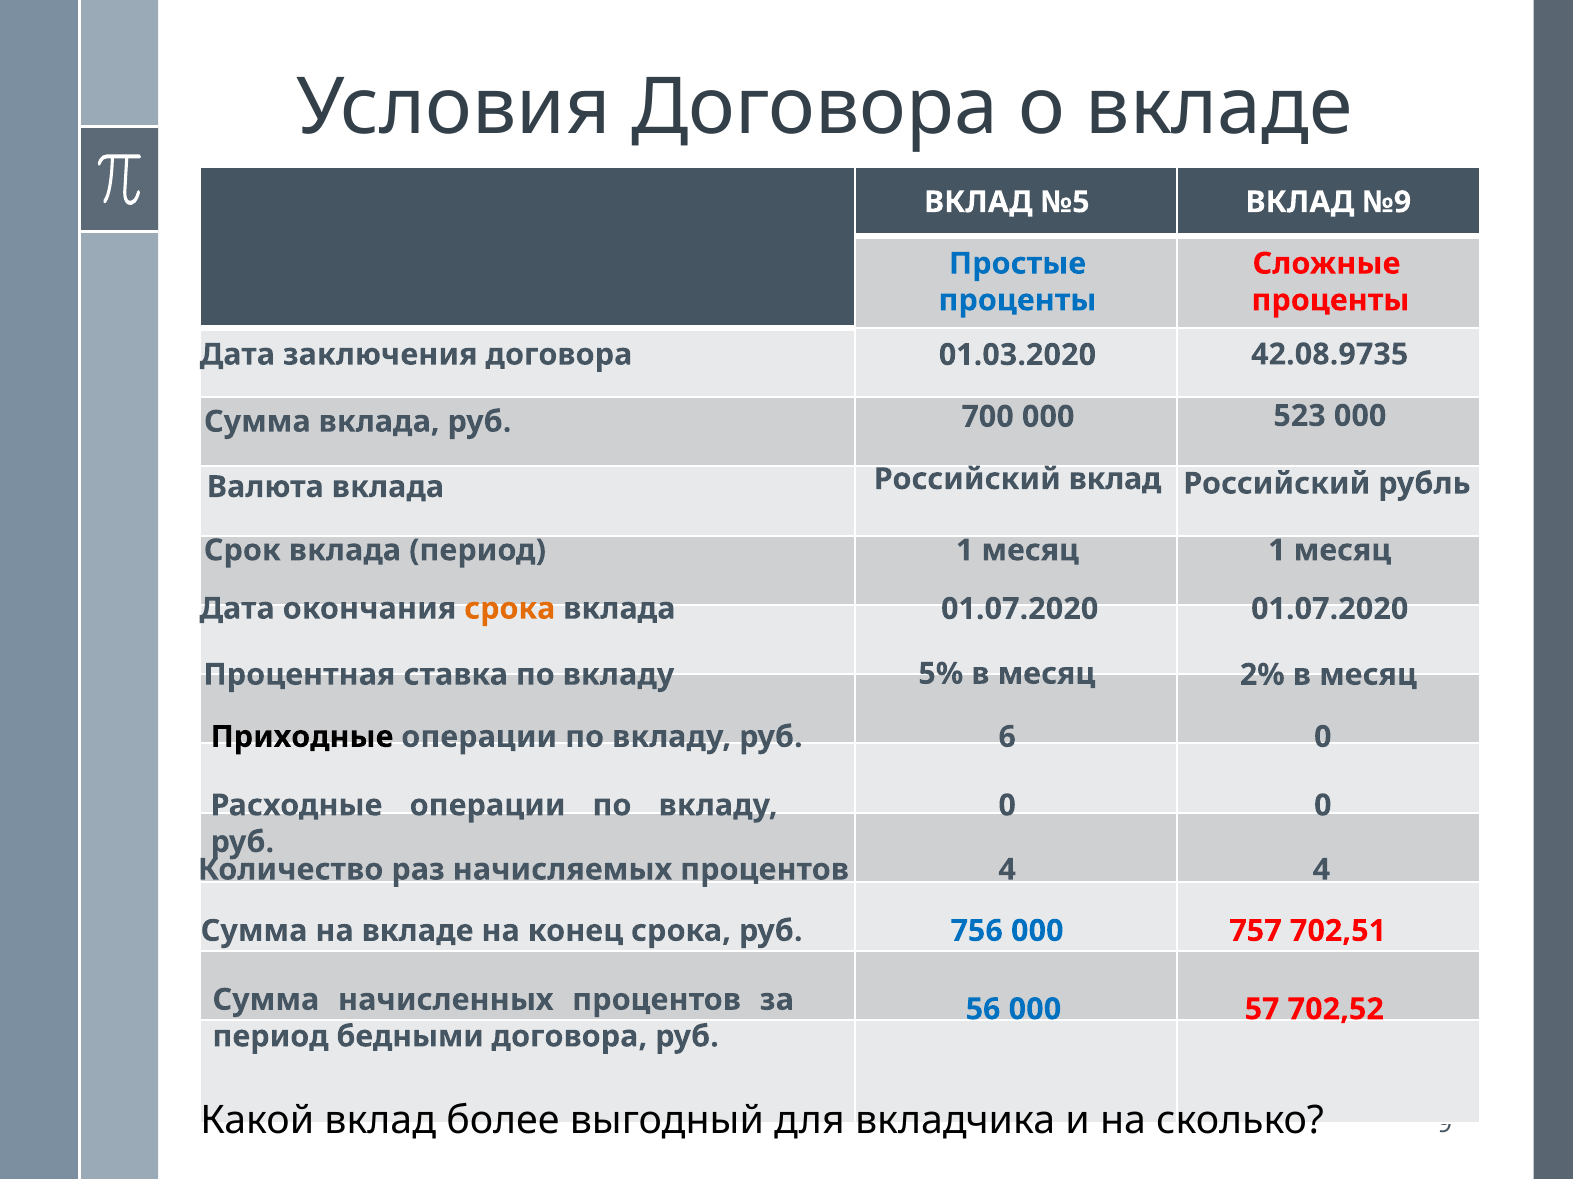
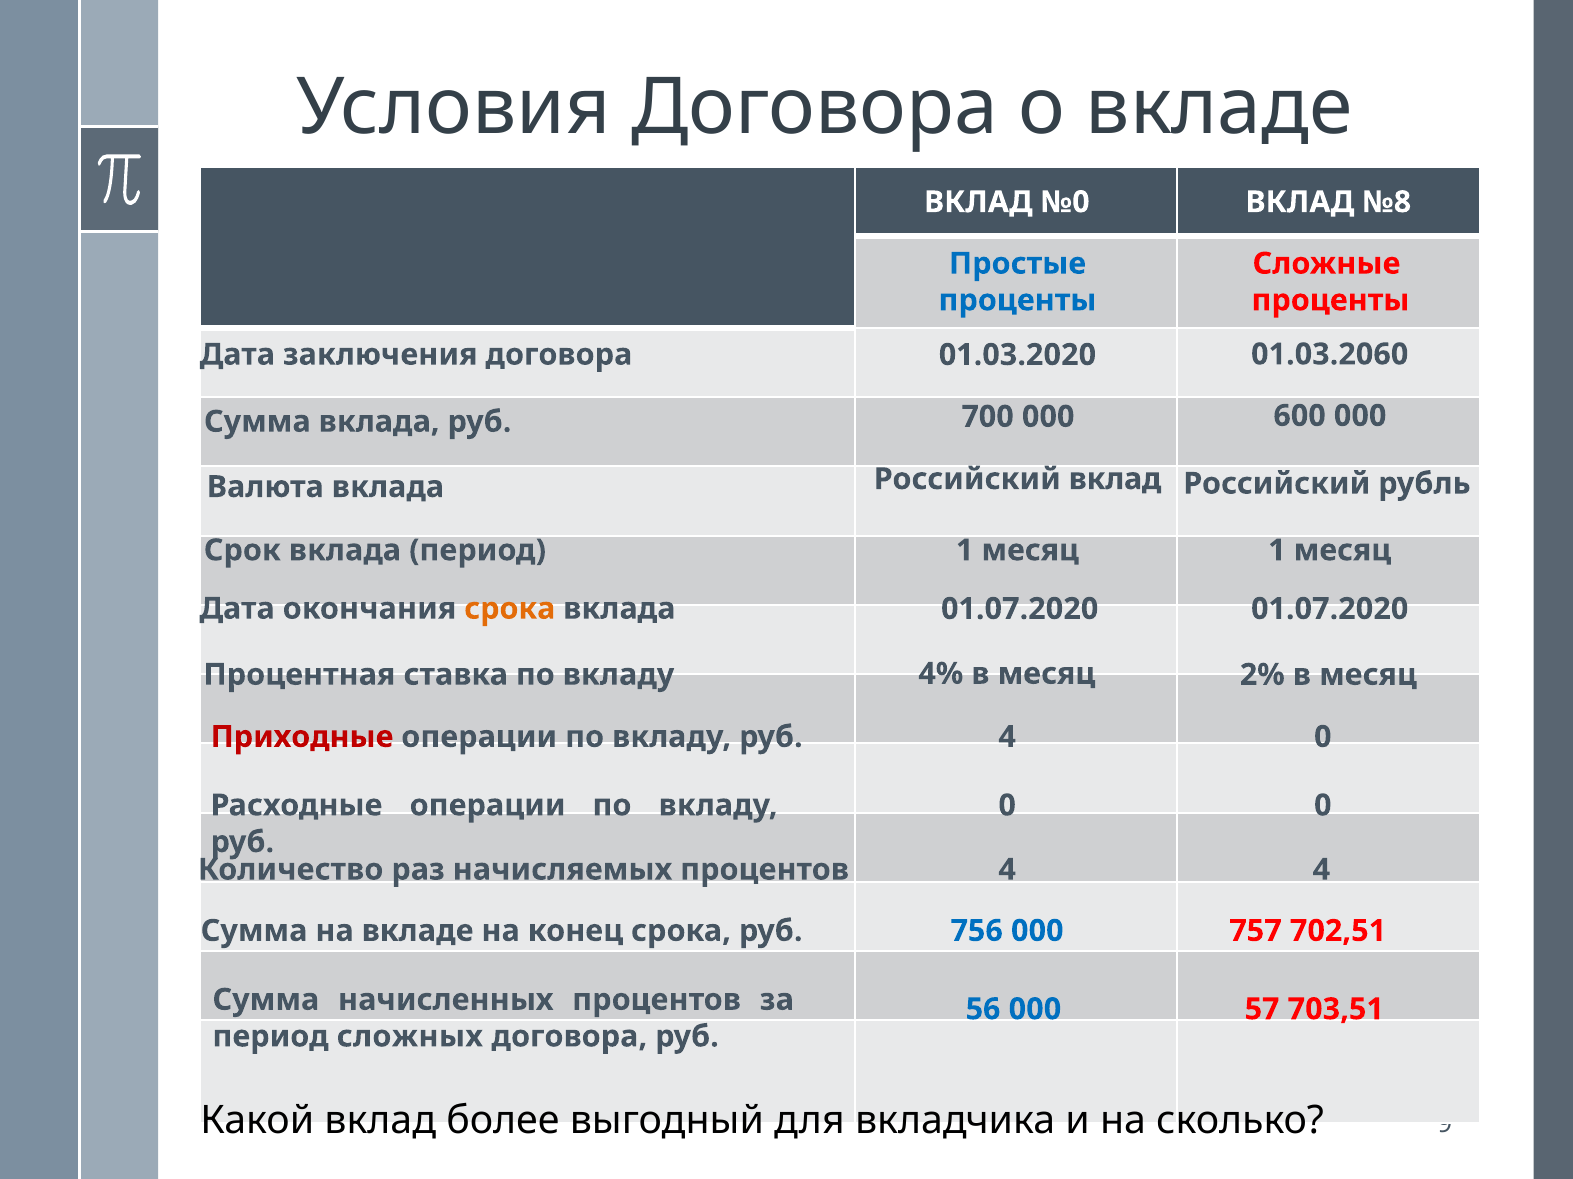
№5: №5 -> №0 (1065, 202)
№9: №9 -> №8 (1387, 202)
42.08.9735: 42.08.9735 -> 01.03.2060 (1330, 355)
523: 523 -> 600 (1300, 416)
5%: 5% -> 4% (941, 674)
Приходные colour: black -> red (302, 737)
руб 6: 6 -> 4 (1007, 737)
702,52: 702,52 -> 703,51 (1336, 1010)
бедными: бедными -> сложных (410, 1037)
